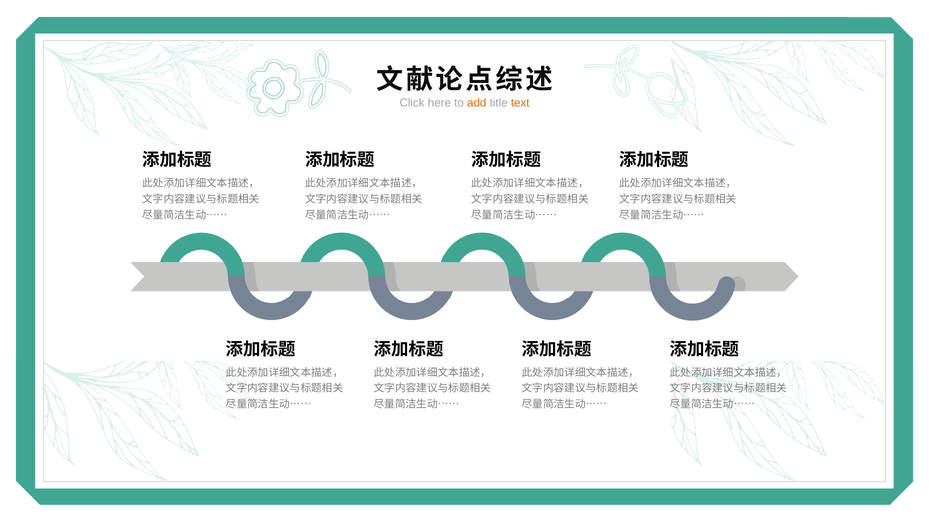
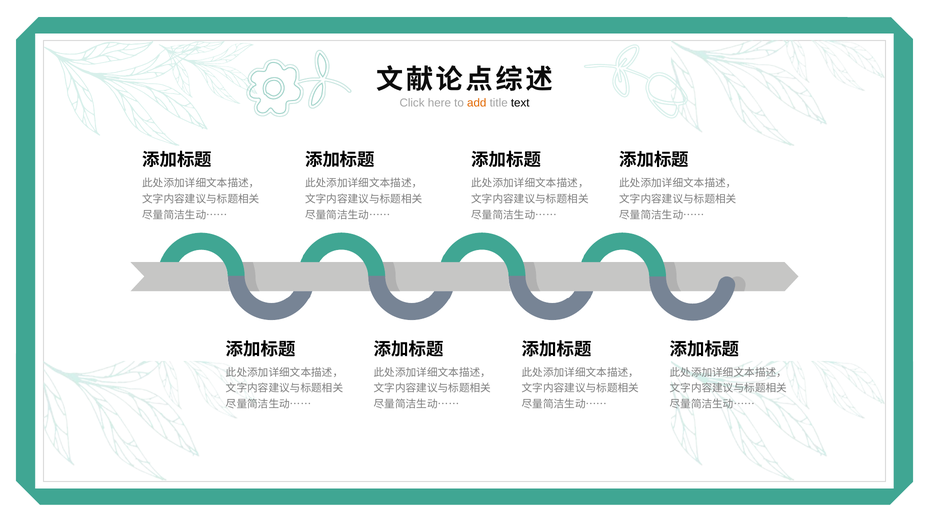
text colour: orange -> black (520, 103)
